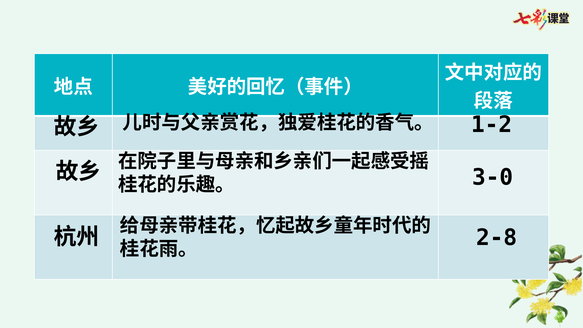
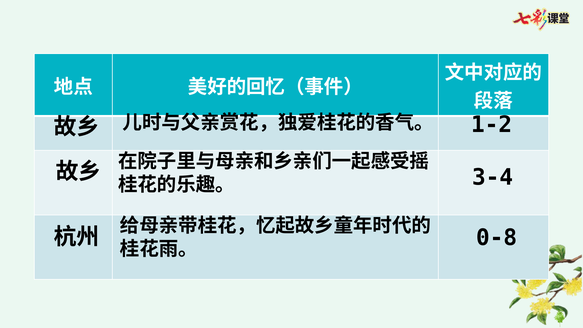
3-0: 3-0 -> 3-4 (493, 177)
2-8: 2-8 -> 0-8 (497, 238)
